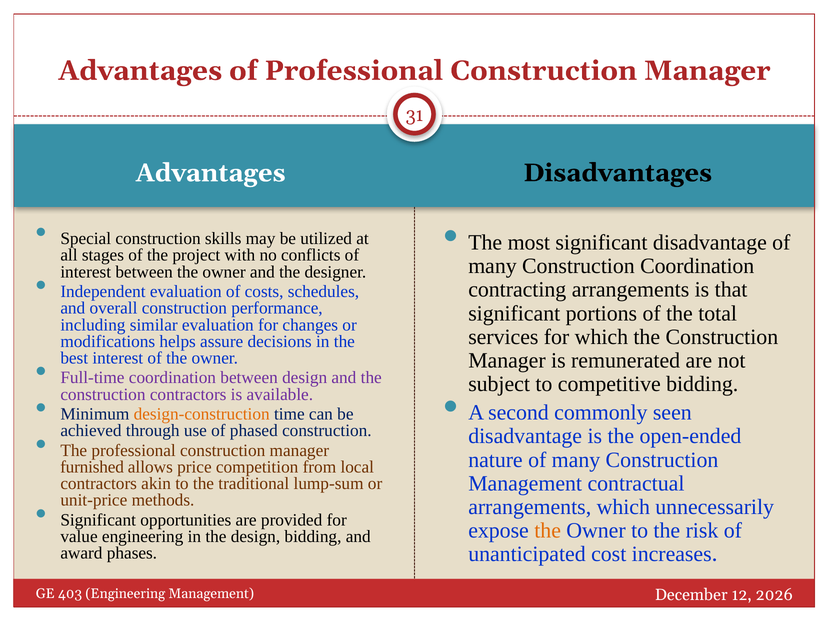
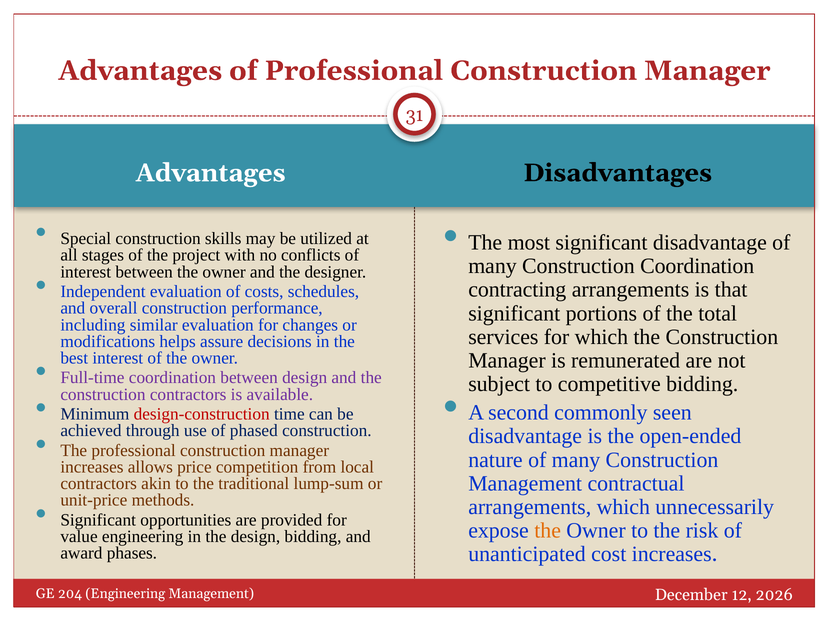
design-construction colour: orange -> red (202, 415)
furnished: furnished -> increases (92, 468)
403: 403 -> 204 (70, 594)
